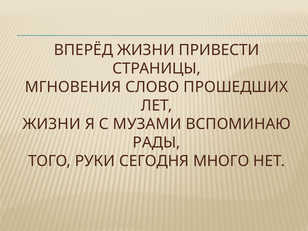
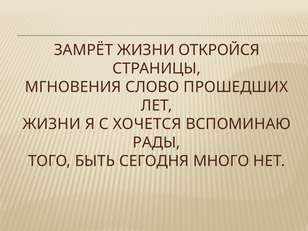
ВПЕРЁД: ВПЕРЁД -> ЗАМРЁТ (83, 50)
ПРИВЕСТИ: ПРИВЕСТИ -> ОТКРОЙСЯ (219, 50)
МУЗАМИ: МУЗАМИ -> ХОЧЕТСЯ (147, 124)
РУКИ: РУКИ -> БЫТЬ (95, 161)
